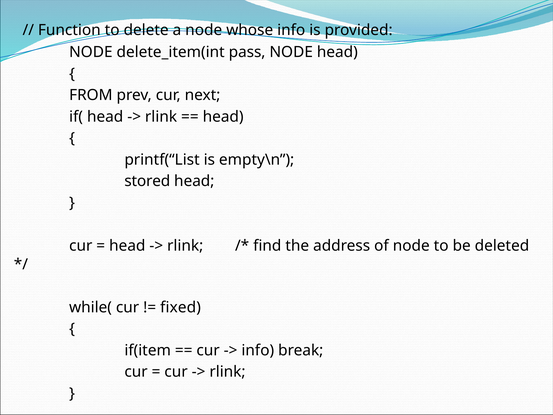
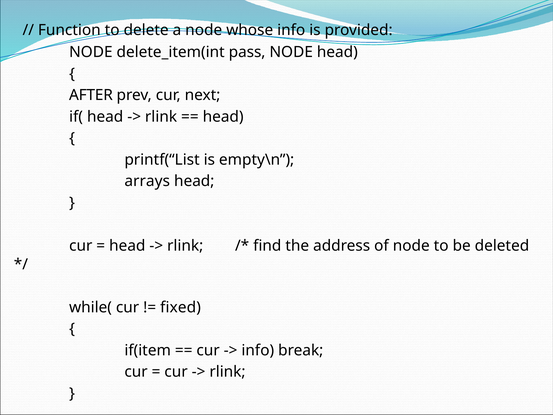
FROM: FROM -> AFTER (91, 95)
stored: stored -> arrays (147, 181)
